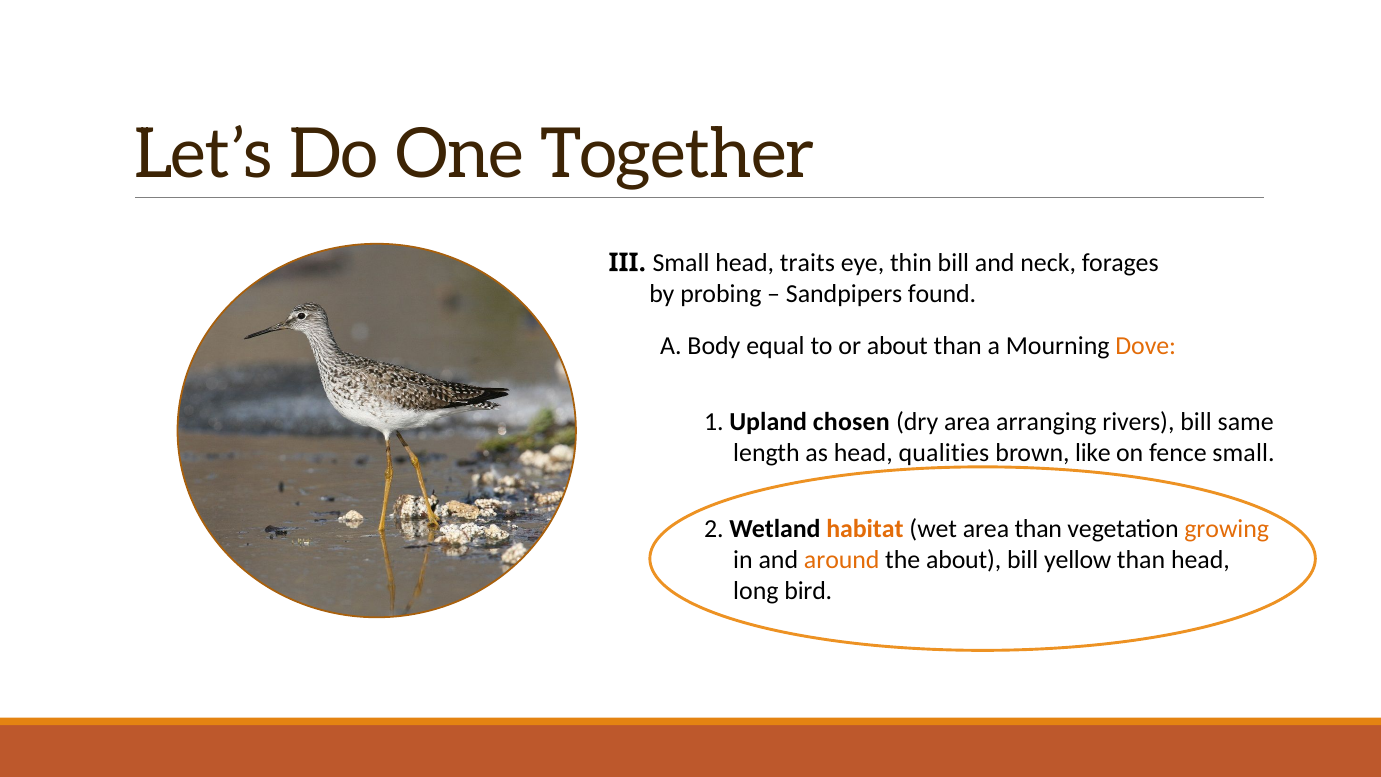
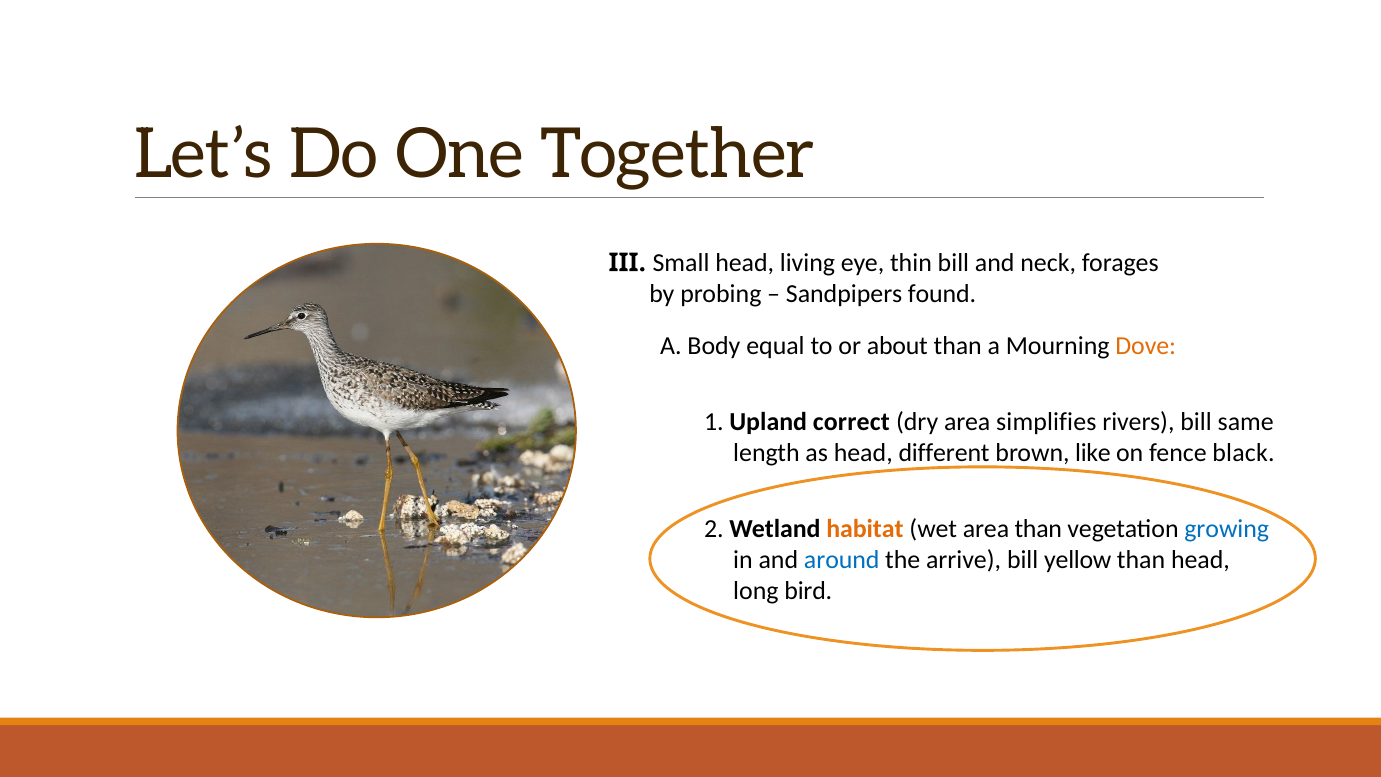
traits: traits -> living (807, 263)
chosen: chosen -> correct (851, 421)
arranging: arranging -> simplifies (1046, 421)
qualities: qualities -> different (944, 453)
fence small: small -> black (1244, 453)
growing colour: orange -> blue (1227, 529)
around colour: orange -> blue (842, 560)
the about: about -> arrive (964, 560)
